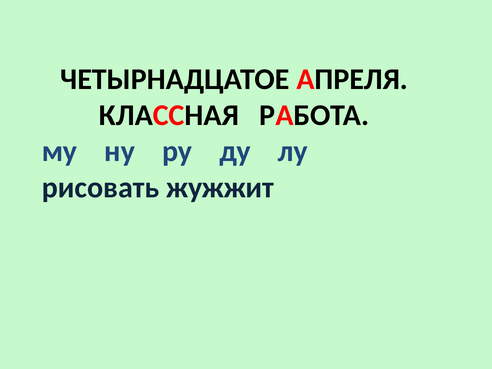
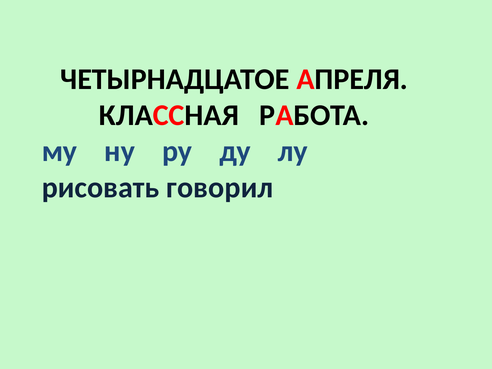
жужжит: жужжит -> говорил (220, 187)
